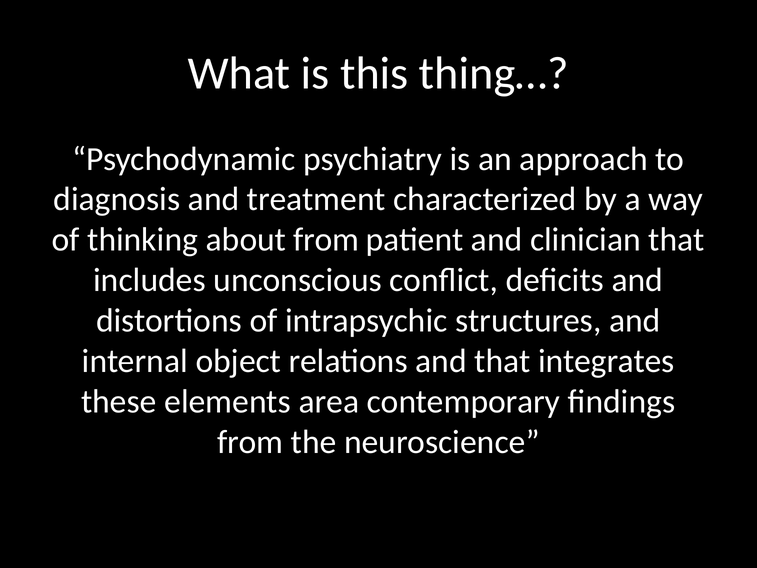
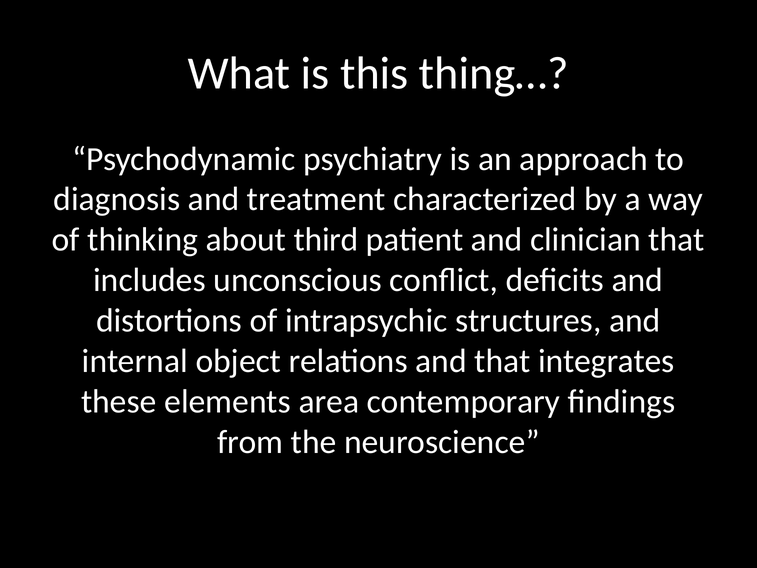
about from: from -> third (326, 240)
